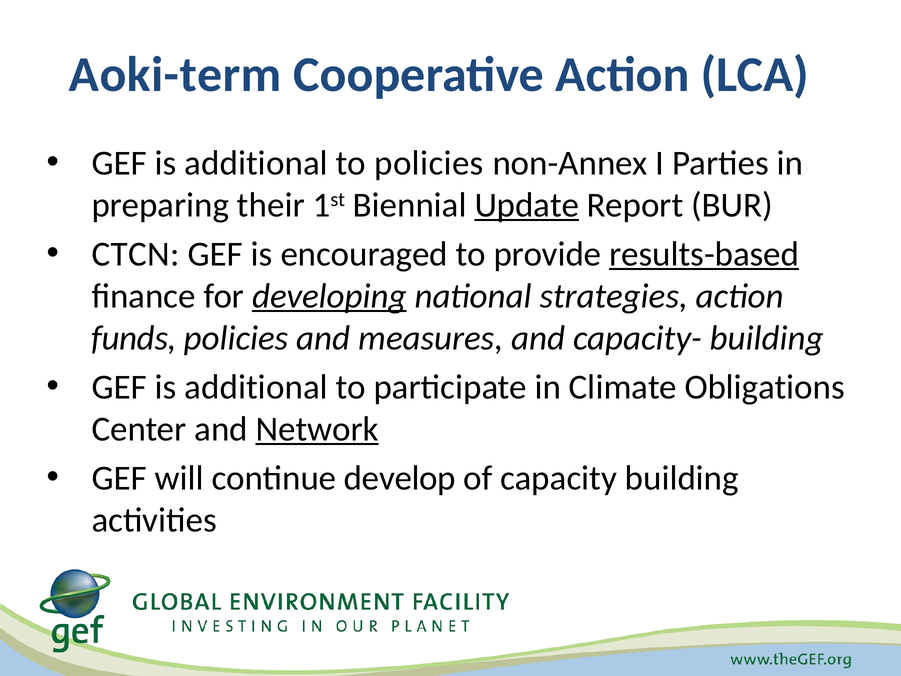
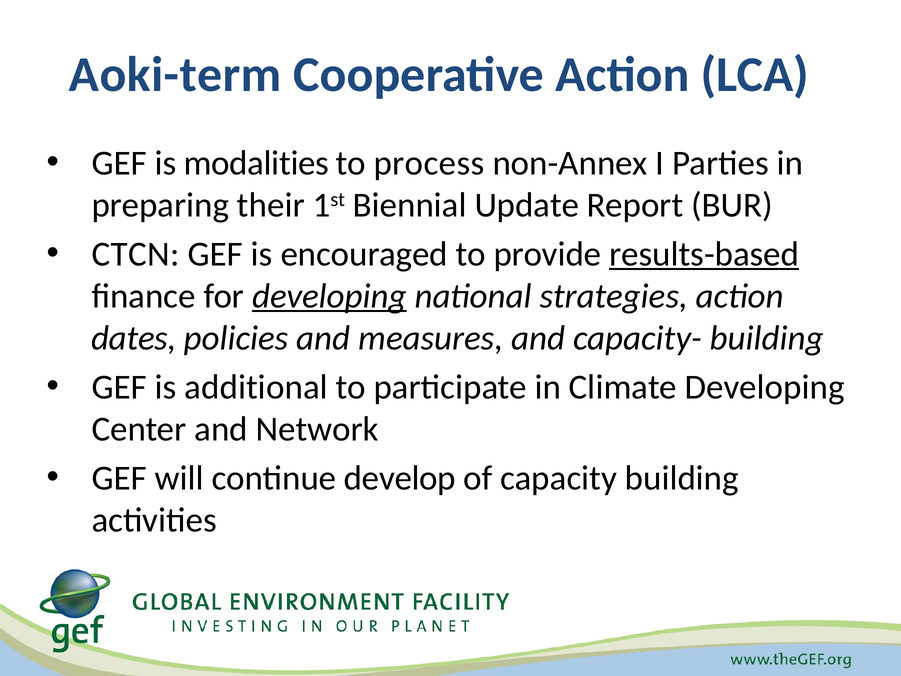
additional: additional -> modalities (256, 163)
to policies: policies -> process (429, 163)
Update underline: present -> none (527, 205)
funds: funds -> dates (134, 338)
Climate Obligations: Obligations -> Developing (765, 387)
Network underline: present -> none (317, 429)
